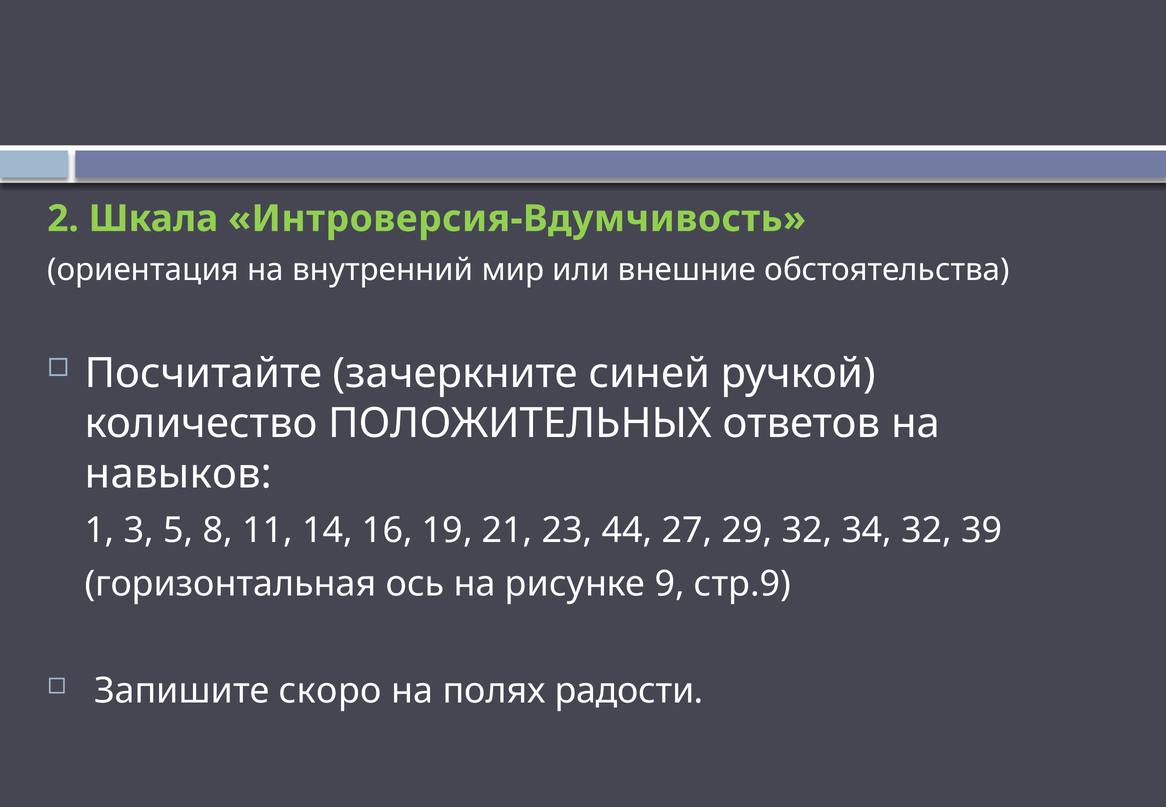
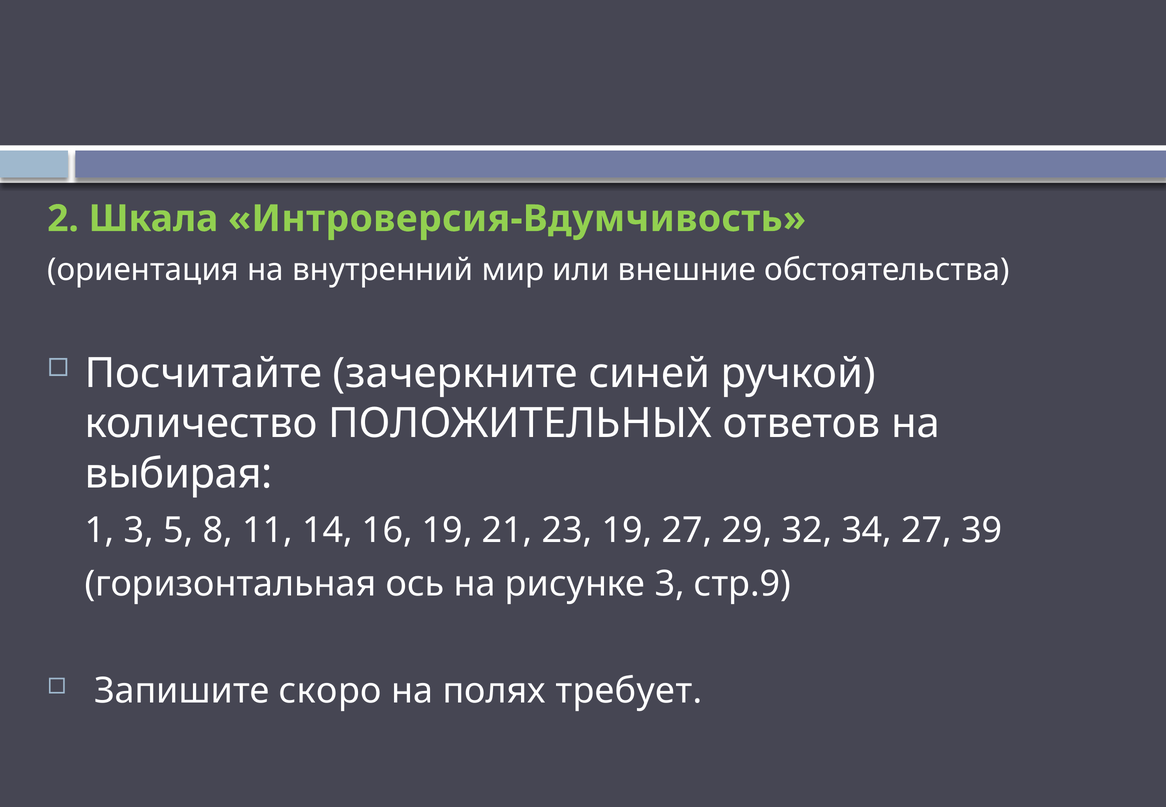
навыков: навыков -> выбирая (179, 474)
23 44: 44 -> 19 (627, 531)
34 32: 32 -> 27 (927, 531)
рисунке 9: 9 -> 3 (670, 584)
радости: радости -> требует (629, 691)
